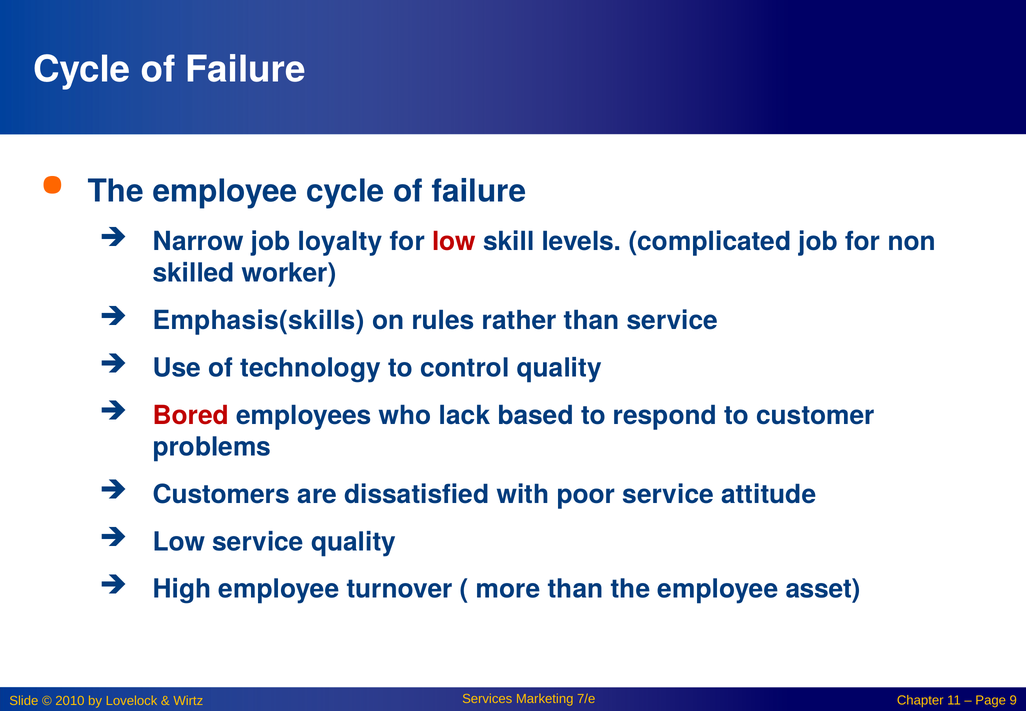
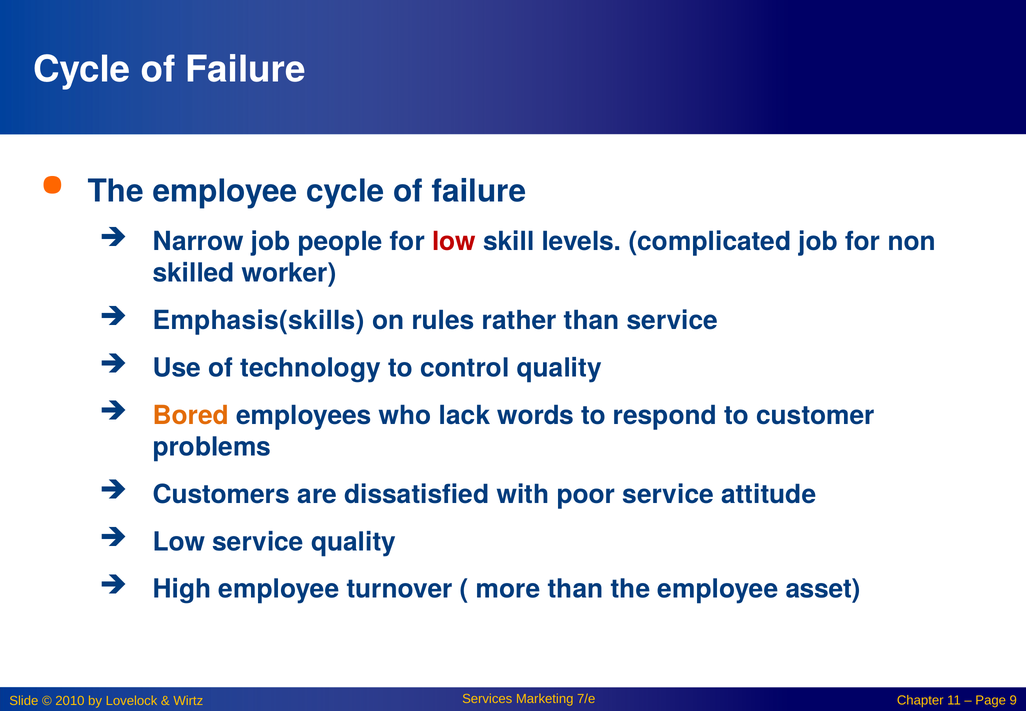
loyalty: loyalty -> people (340, 242)
Bored colour: red -> orange (191, 415)
based: based -> words (536, 415)
